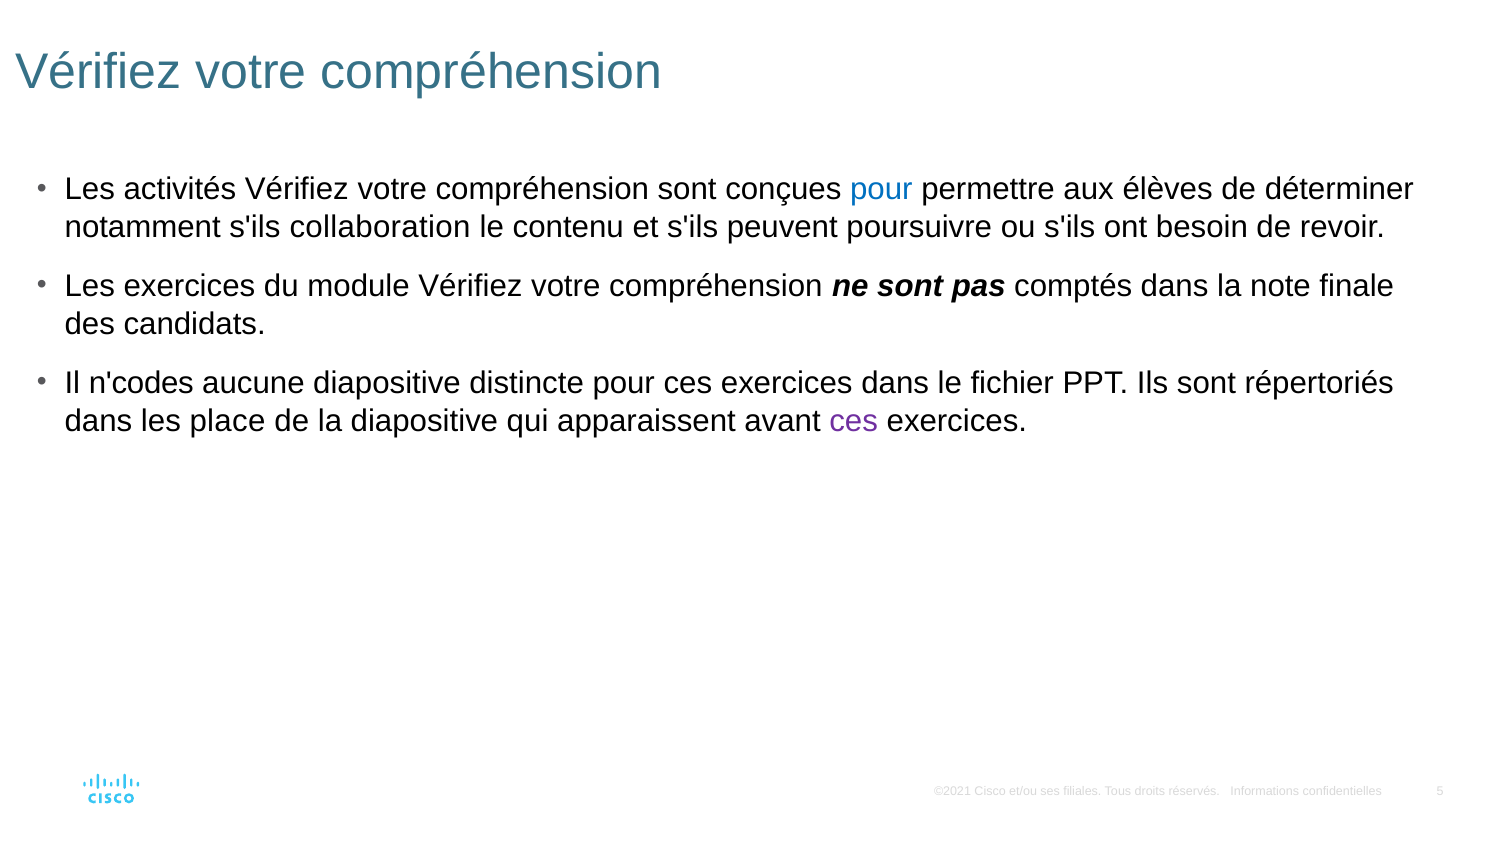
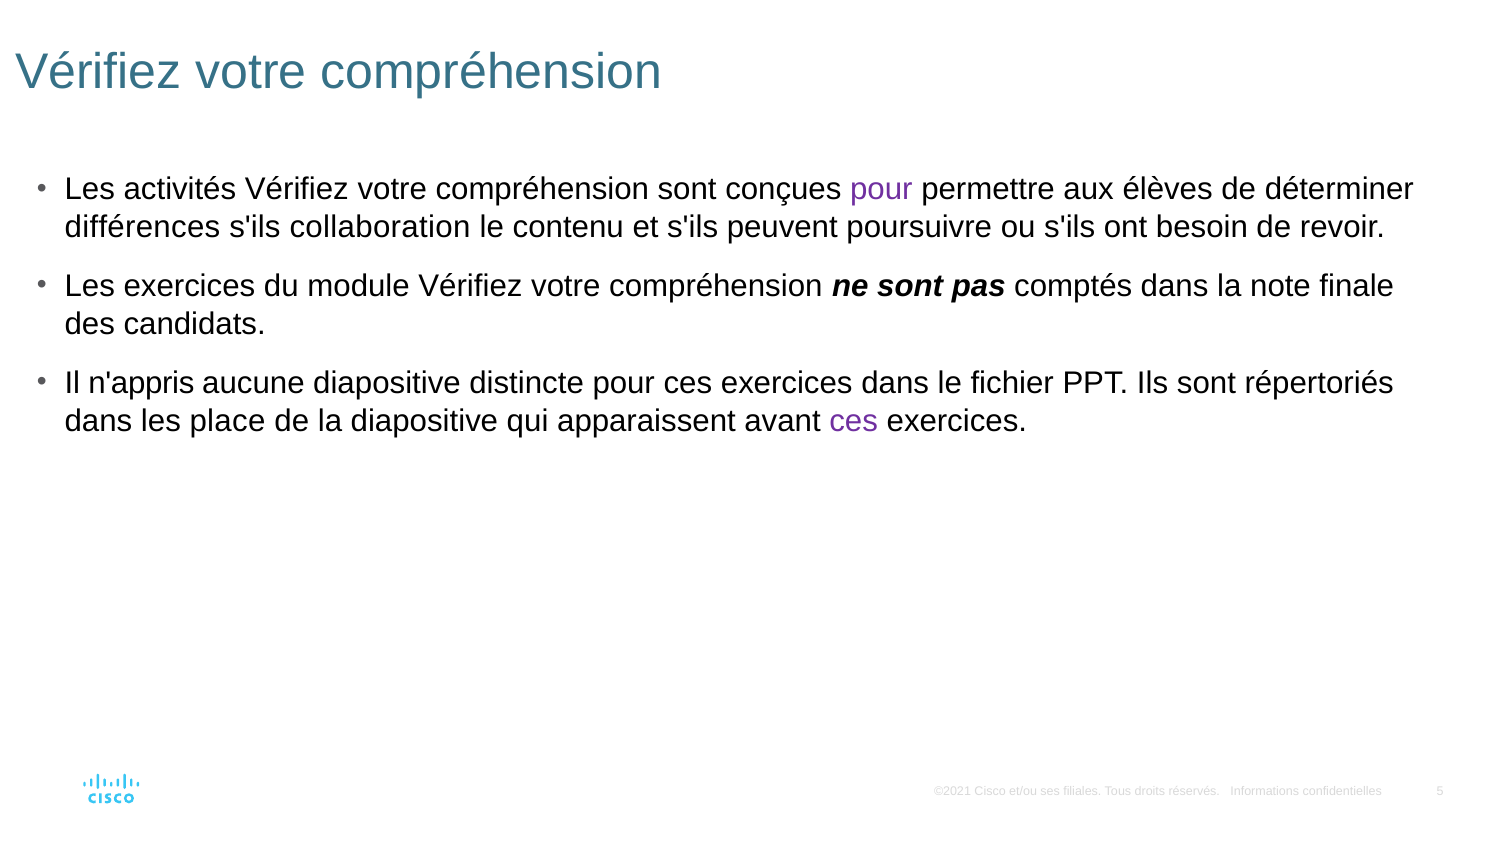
pour colour: blue -> purple (881, 190)
notamment: notamment -> différences (143, 227)
n'codes: n'codes -> n'appris (141, 383)
